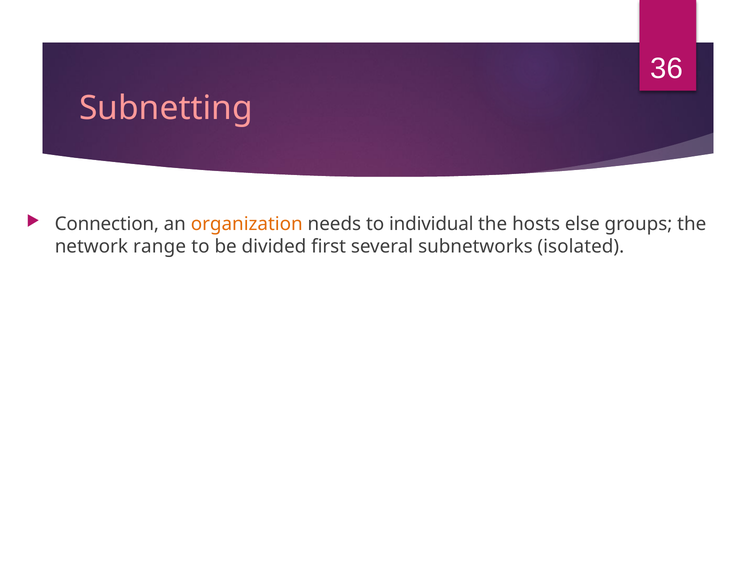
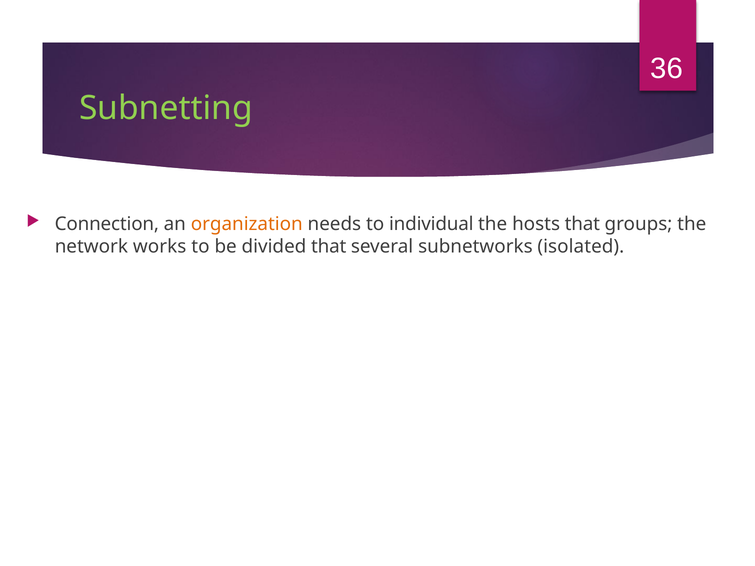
Subnetting colour: pink -> light green (166, 108)
hosts else: else -> that (582, 224)
range: range -> works (160, 247)
divided first: first -> that (329, 247)
